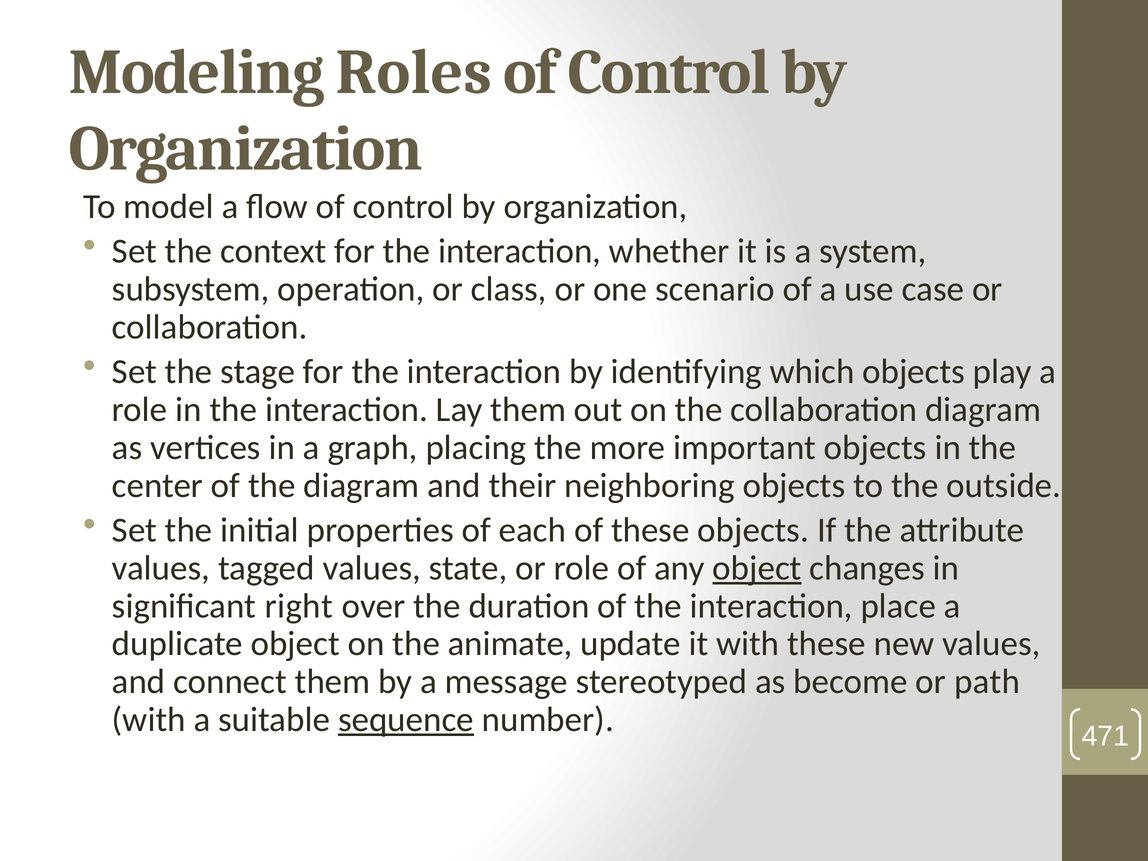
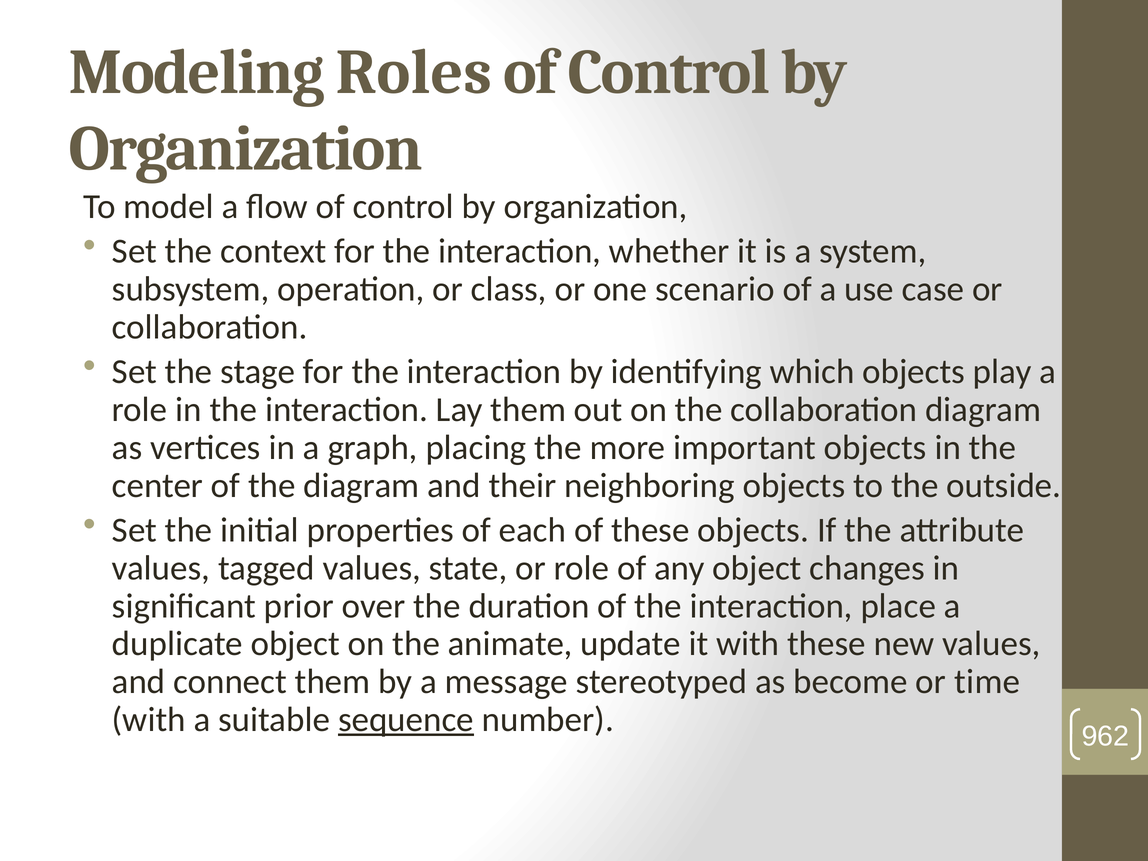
object underline: present -> none (757, 568)
right: right -> prior (299, 606)
path: path -> time (987, 682)
471: 471 -> 962 (1105, 736)
